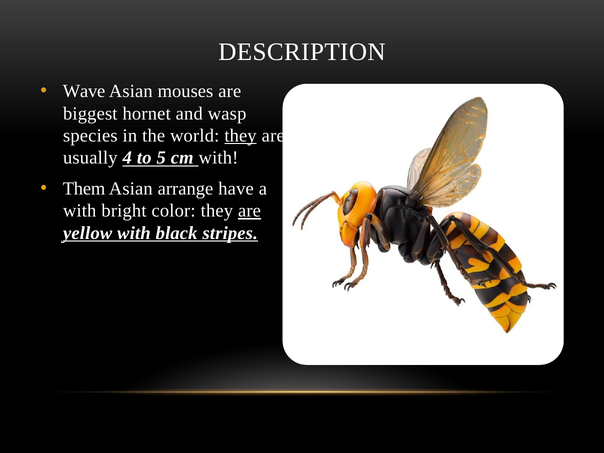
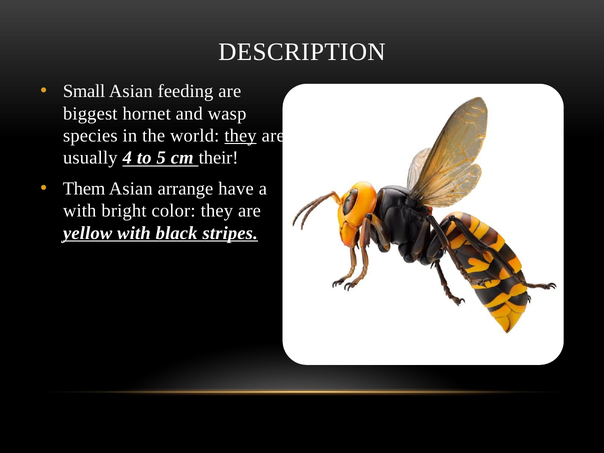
Wave: Wave -> Small (84, 91)
mouses: mouses -> feeding (185, 91)
cm with: with -> their (219, 158)
are underline: present -> none (249, 211)
